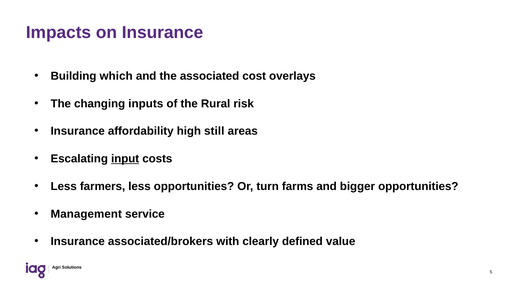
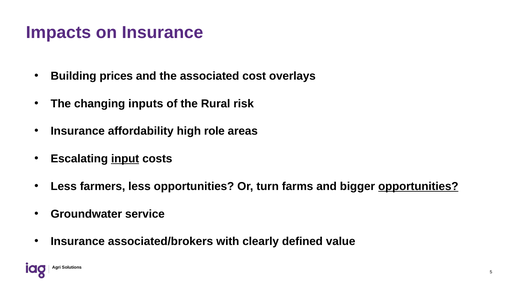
which: which -> prices (116, 76)
still: still -> role (214, 131)
opportunities underline: none -> present (418, 187)
Management: Management -> Groundwater (86, 214)
